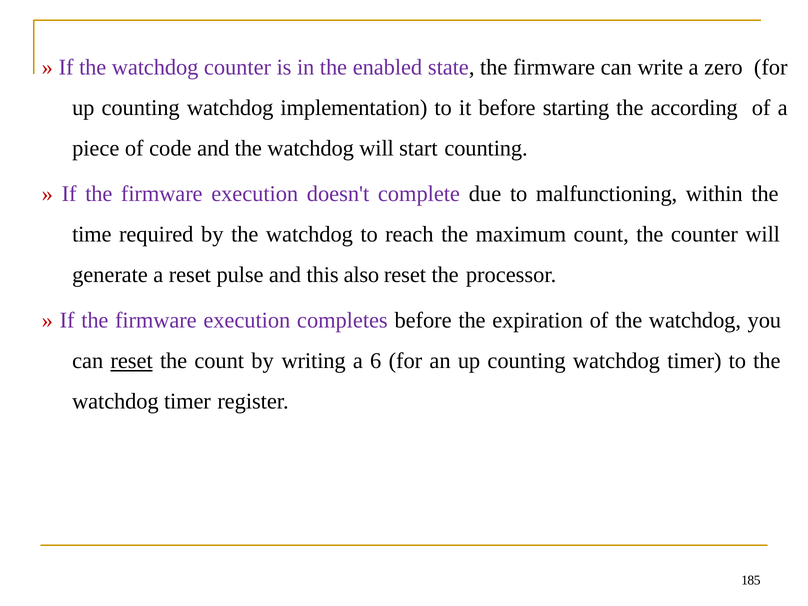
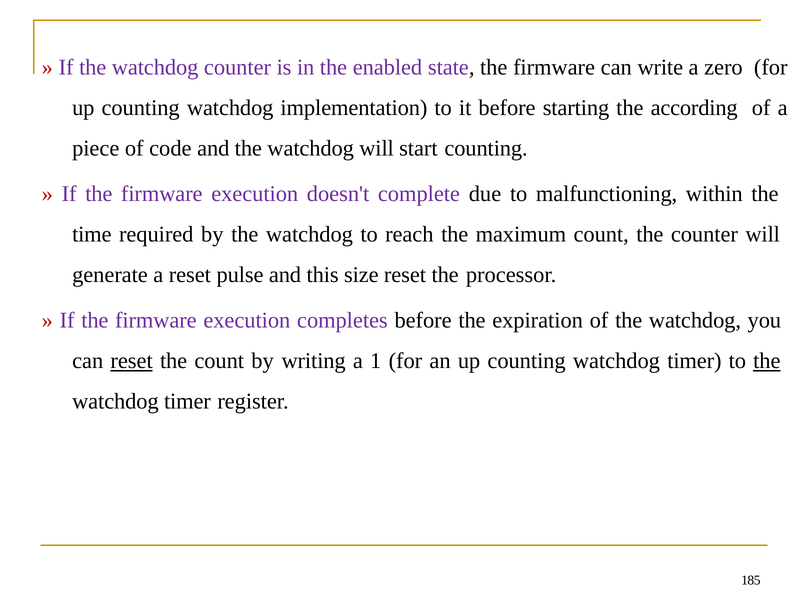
also: also -> size (361, 275)
6: 6 -> 1 (376, 361)
the underline: none -> present (767, 361)
